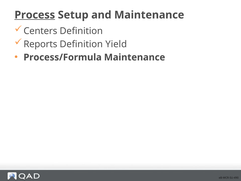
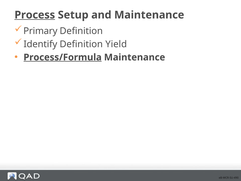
Centers: Centers -> Primary (40, 31)
Reports: Reports -> Identify (40, 44)
Process/Formula underline: none -> present (63, 57)
